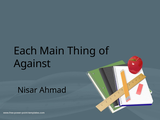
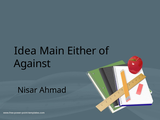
Each: Each -> Idea (25, 51)
Thing: Thing -> Either (82, 51)
